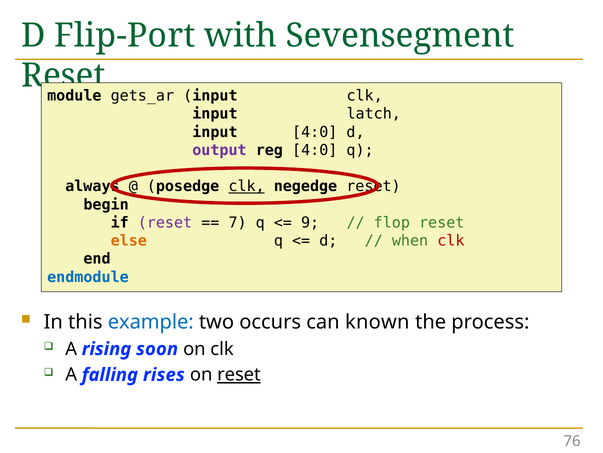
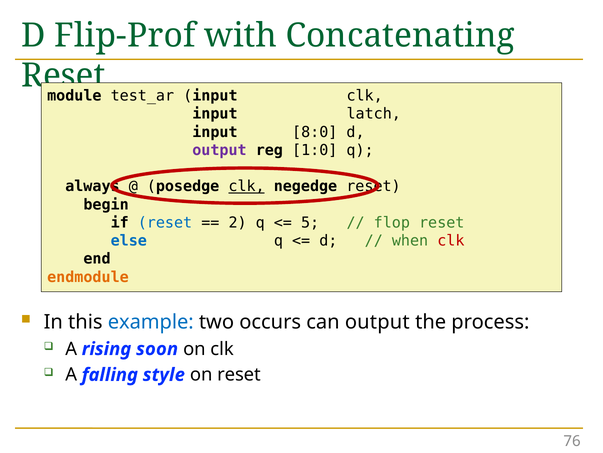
Flip-Port: Flip-Port -> Flip-Prof (125, 35)
Sevensegment: Sevensegment -> Concatenating (400, 35)
gets_ar: gets_ar -> test_ar (142, 96)
input 4:0: 4:0 -> 8:0 (315, 132)
reg 4:0: 4:0 -> 1:0 (315, 150)
reset colour: purple -> blue (165, 222)
7: 7 -> 2 (238, 222)
9: 9 -> 5 (310, 222)
else colour: orange -> blue (129, 240)
endmodule colour: blue -> orange (88, 277)
can known: known -> output (377, 322)
rises: rises -> style (164, 374)
reset underline: present -> none (239, 374)
